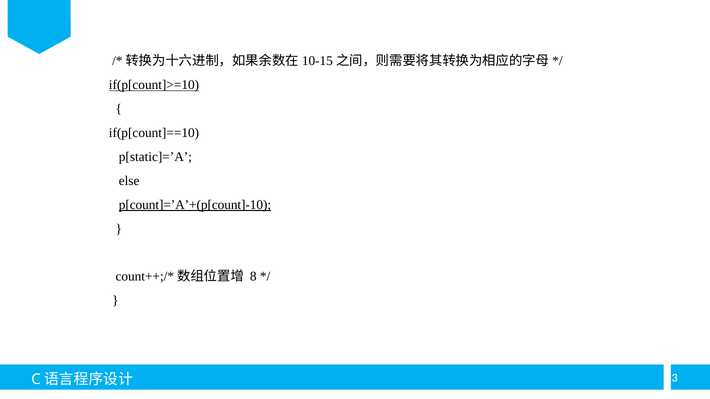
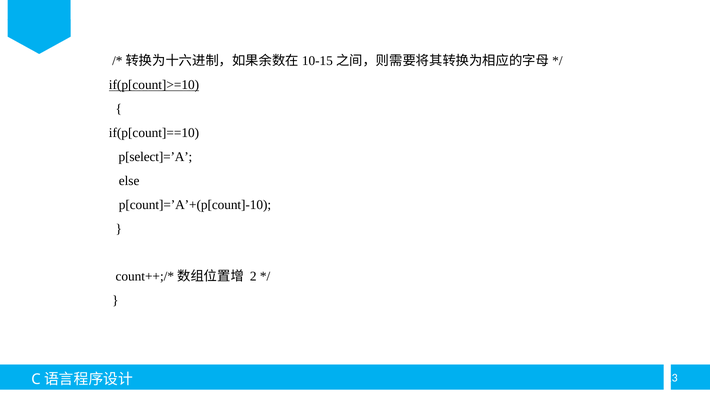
p[static]=’A: p[static]=’A -> p[select]=’A (155, 157)
p[count]=’A’+(p[count]-10 underline: present -> none (195, 205)
8: 8 -> 2 (253, 277)
